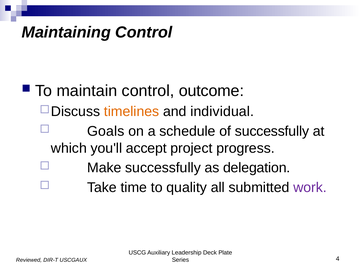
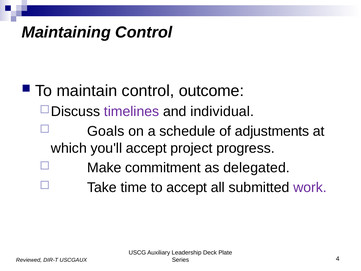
timelines colour: orange -> purple (132, 111)
of successfully: successfully -> adjustments (272, 131)
Make successfully: successfully -> commitment (163, 168)
delegation: delegation -> delegated (257, 168)
to quality: quality -> accept (187, 187)
